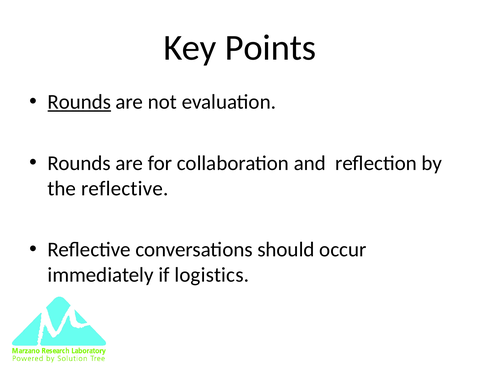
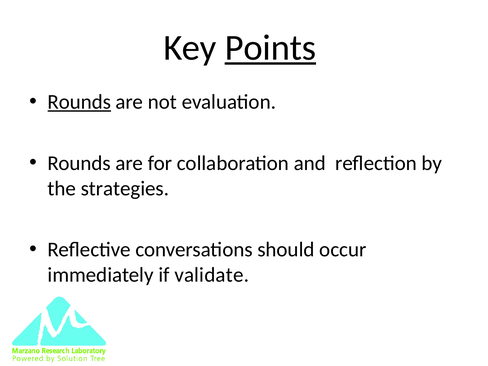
Points underline: none -> present (270, 48)
the reflective: reflective -> strategies (125, 188)
logistics: logistics -> validate (212, 275)
